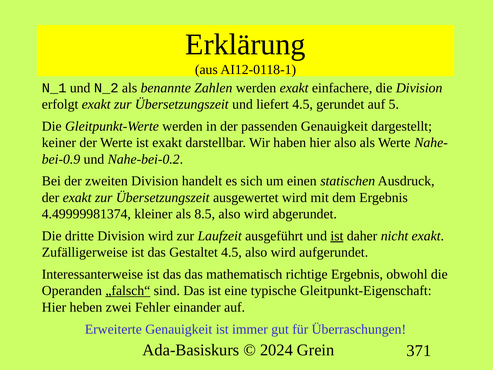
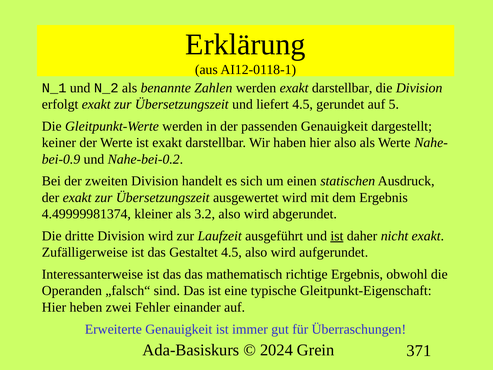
werden exakt einfachere: einfachere -> darstellbar (342, 88)
8.5: 8.5 -> 3.2 (205, 214)
„falsch“ underline: present -> none (128, 291)
